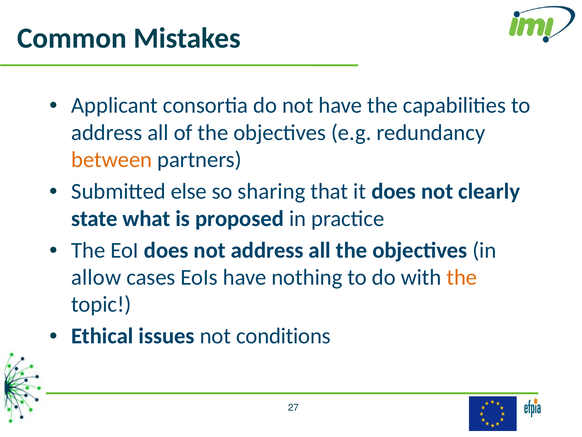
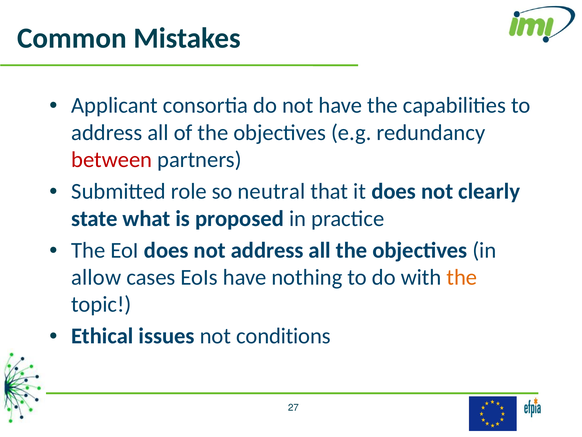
between colour: orange -> red (112, 160)
else: else -> role (189, 191)
sharing: sharing -> neutral (271, 191)
